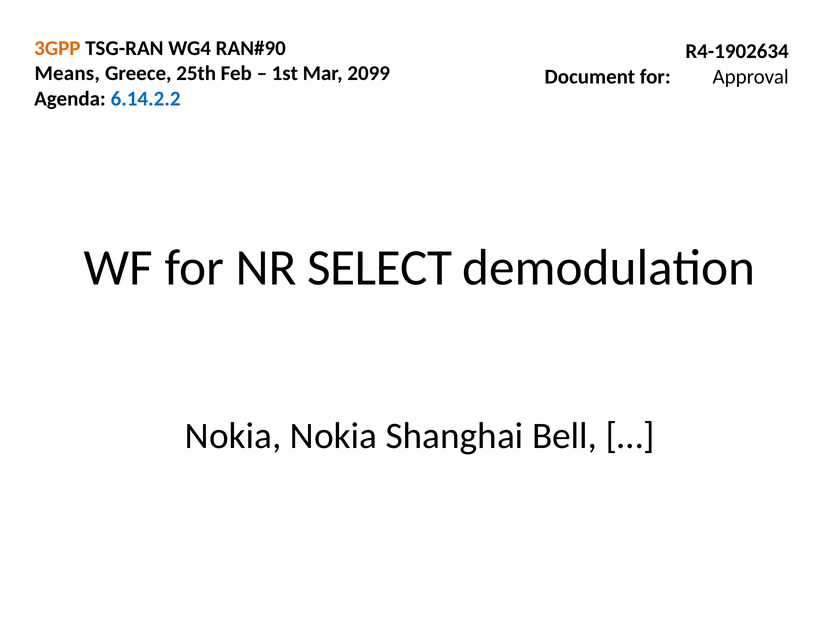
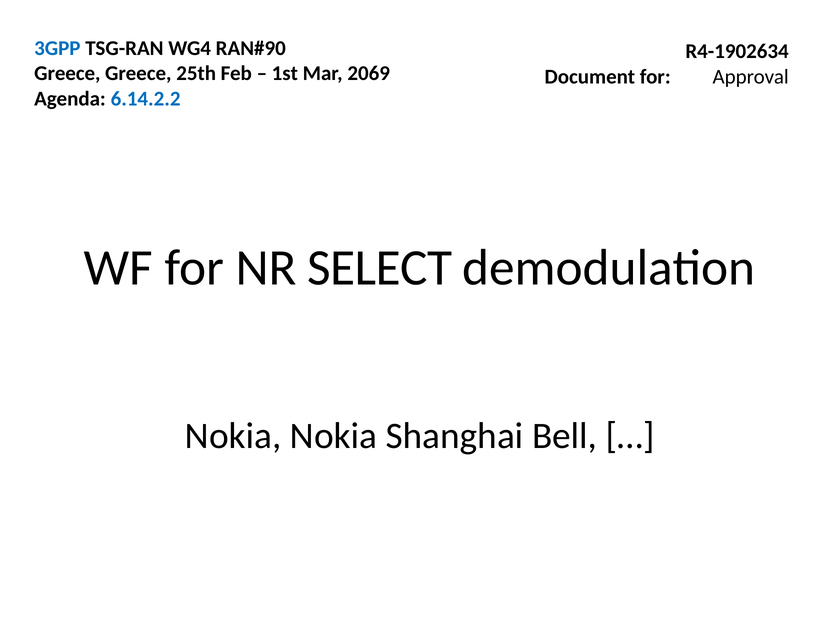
3GPP colour: orange -> blue (57, 48)
Means: Means -> Greece (67, 74)
2099: 2099 -> 2069 (369, 74)
